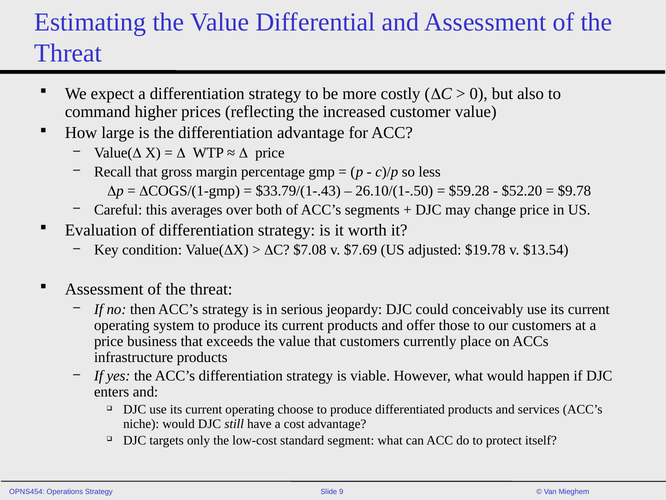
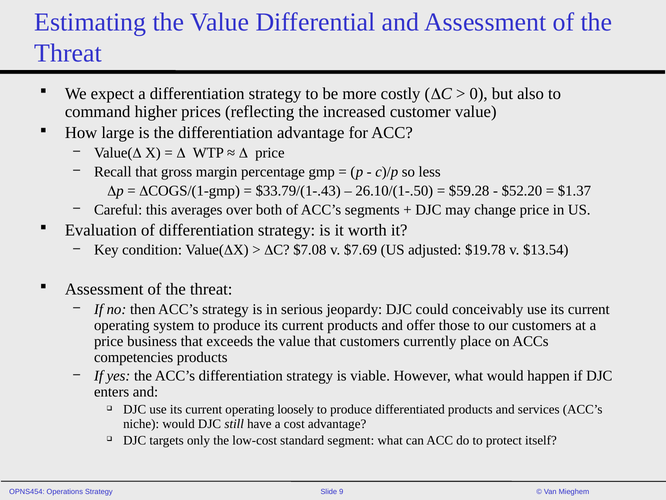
$9.78: $9.78 -> $1.37 (574, 191)
infrastructure: infrastructure -> competencies (134, 357)
choose: choose -> loosely (296, 409)
